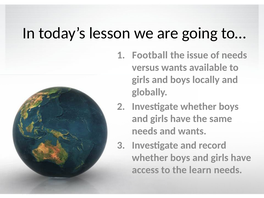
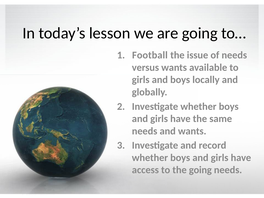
the learn: learn -> going (200, 170)
